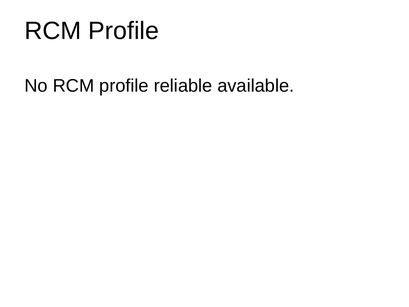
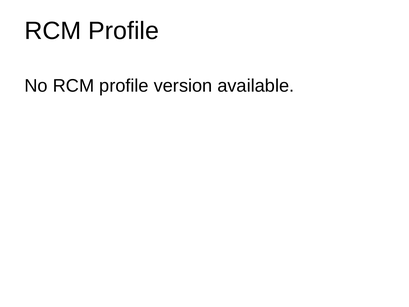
reliable: reliable -> version (183, 86)
